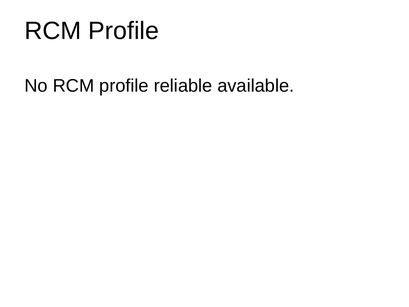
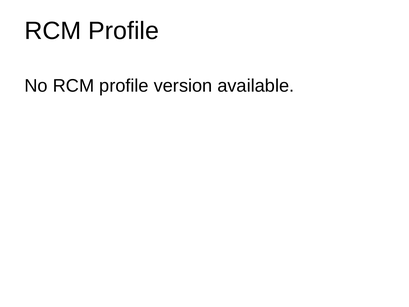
reliable: reliable -> version (183, 86)
